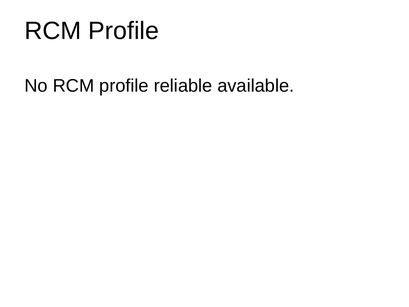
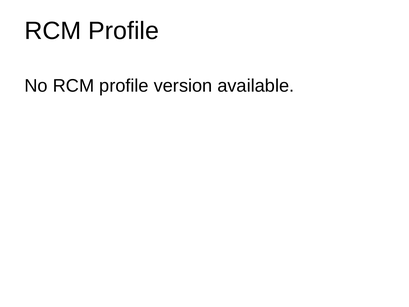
reliable: reliable -> version (183, 86)
